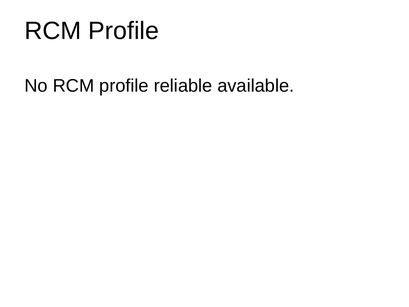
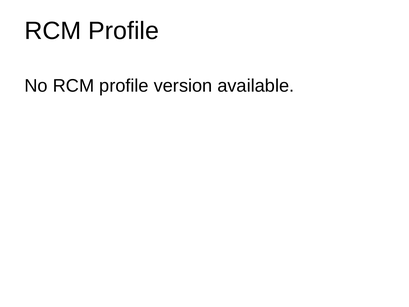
reliable: reliable -> version (183, 86)
